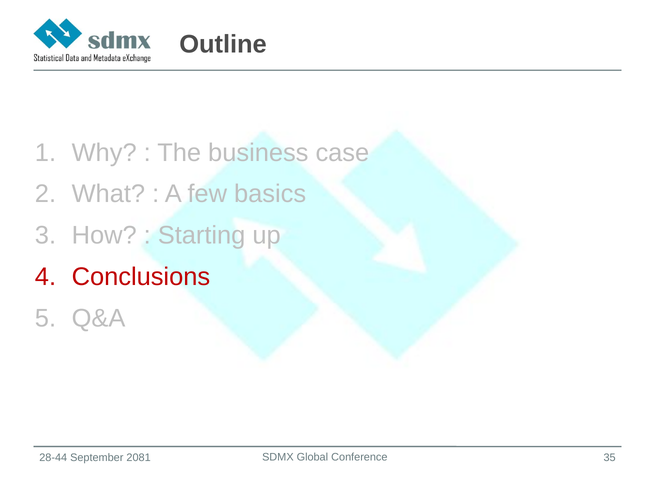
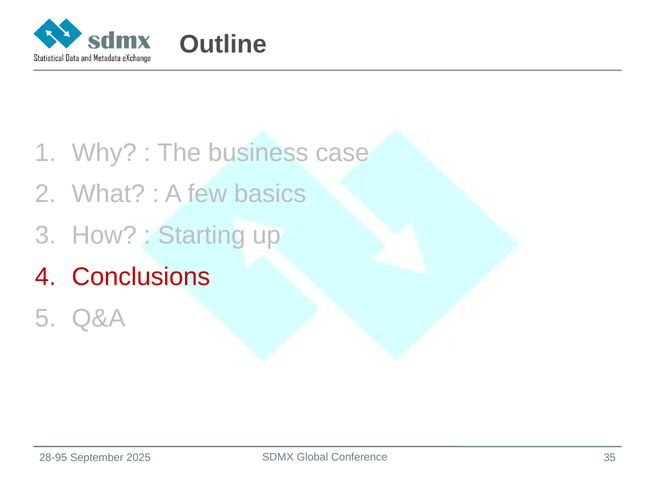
28-44: 28-44 -> 28-95 (53, 458)
2081: 2081 -> 2025 (139, 458)
